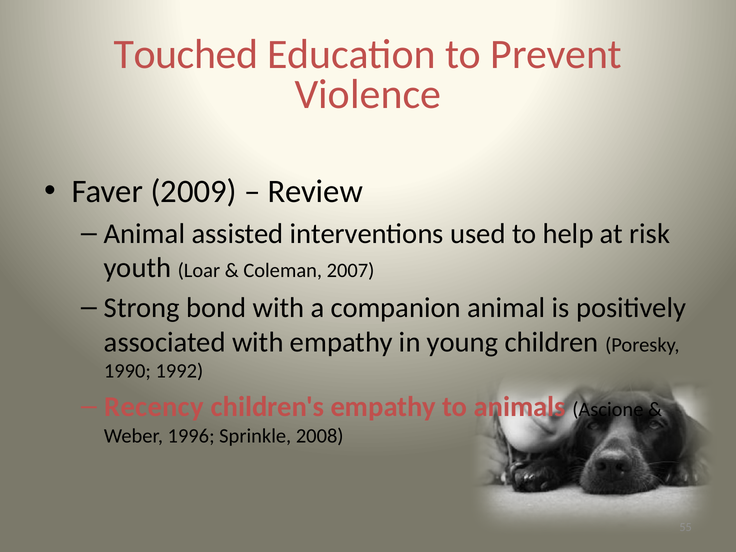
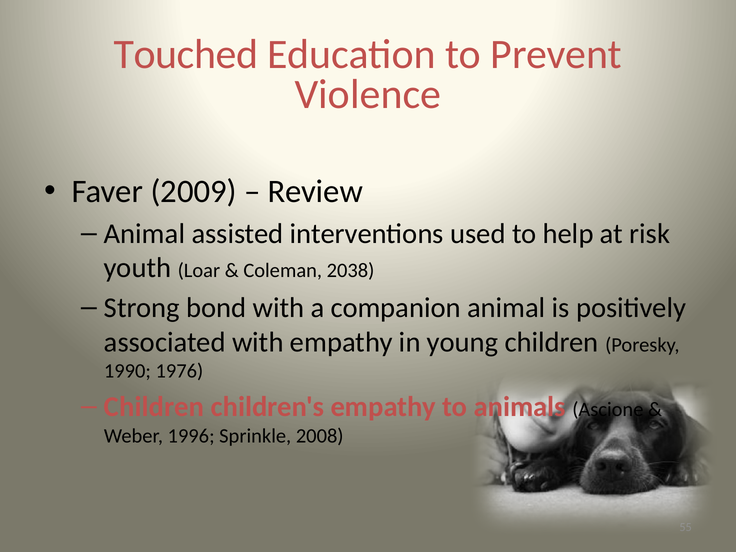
2007: 2007 -> 2038 (350, 271)
1992: 1992 -> 1976 (179, 371)
Recency: Recency -> Children (154, 407)
